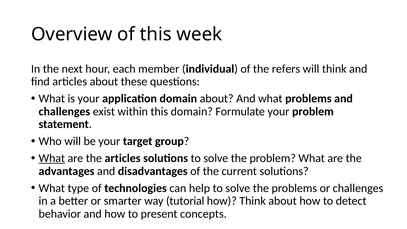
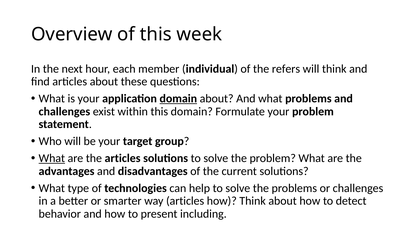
domain underline: none -> present (178, 99)
way tutorial: tutorial -> articles (185, 201)
concepts: concepts -> including (203, 214)
